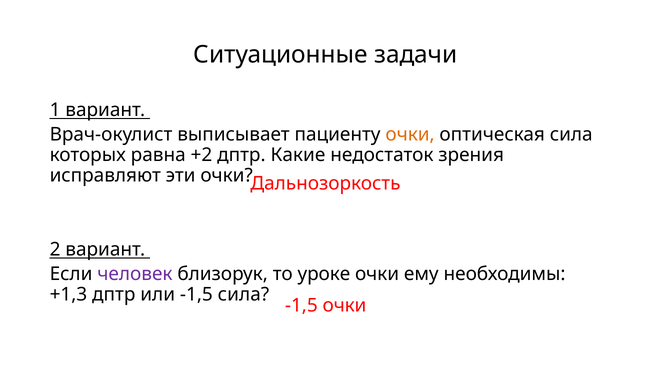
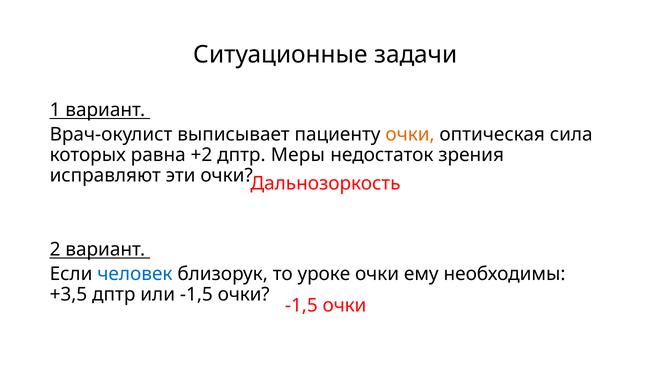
Какие: Какие -> Меры (298, 155)
человек colour: purple -> blue (135, 274)
+1,3: +1,3 -> +3,5 (68, 295)
или -1,5 сила: сила -> очки (244, 295)
